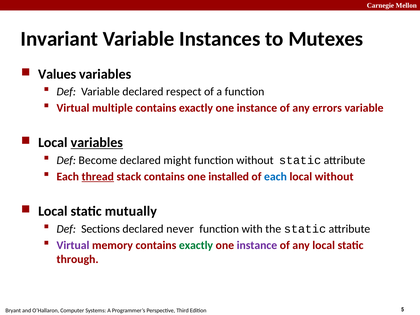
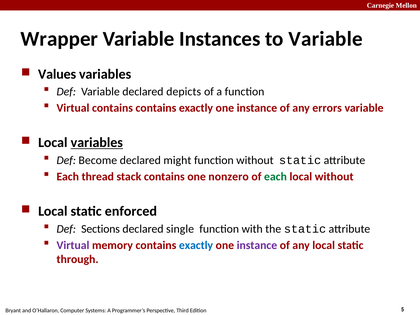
Invariant: Invariant -> Wrapper (59, 39)
to Mutexes: Mutexes -> Variable (326, 39)
respect: respect -> depicts (184, 92)
Virtual multiple: multiple -> contains (112, 108)
thread underline: present -> none (98, 177)
installed: installed -> nonzero (229, 177)
each colour: blue -> green (275, 177)
mutually: mutually -> enforced (131, 211)
never: never -> single (180, 229)
exactly colour: green -> blue (196, 245)
